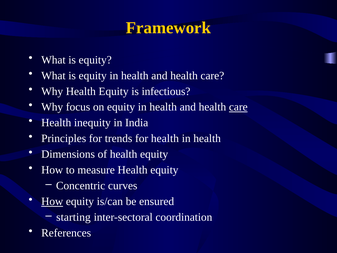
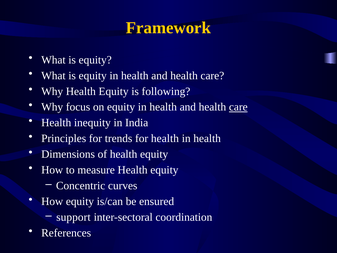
infectious: infectious -> following (166, 91)
How underline: present -> none (52, 201)
starting: starting -> support (73, 217)
